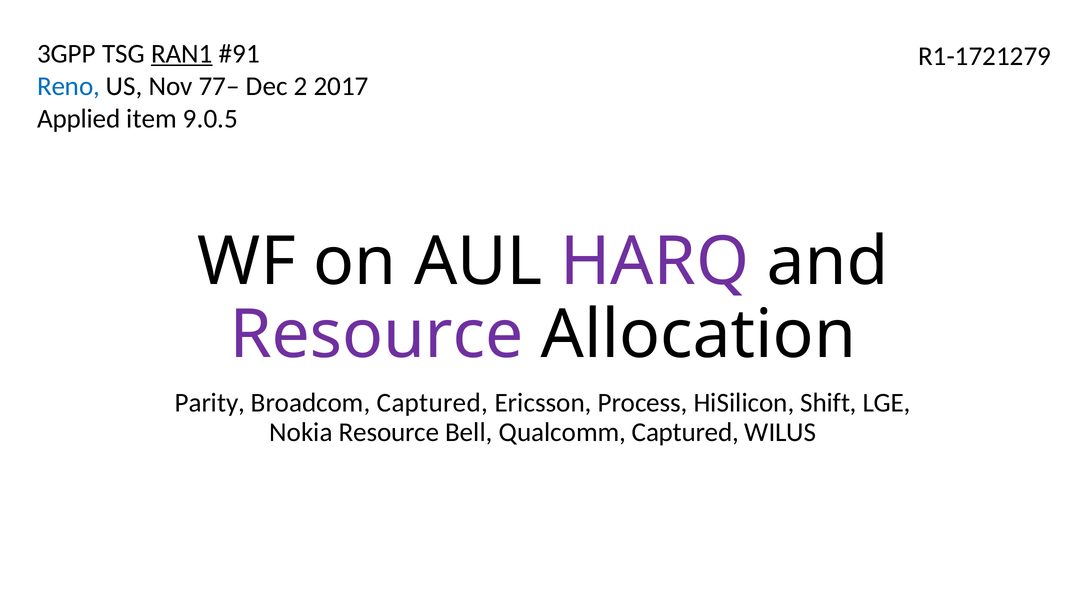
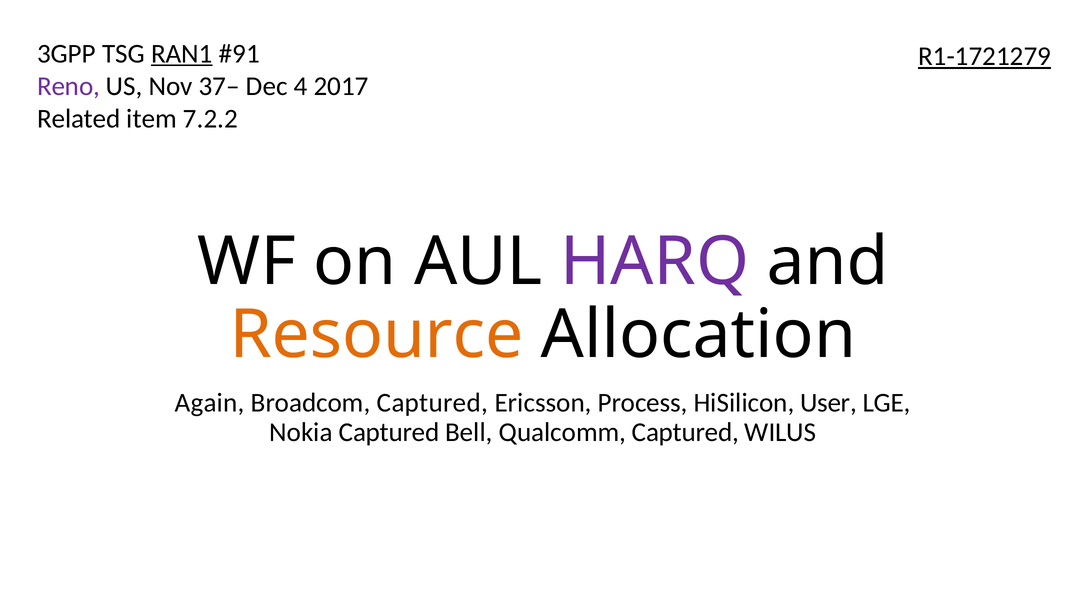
R1-1721279 underline: none -> present (985, 56)
Reno colour: blue -> purple (69, 86)
77–: 77– -> 37– (219, 86)
2: 2 -> 4 (301, 86)
Applied: Applied -> Related (79, 119)
9.0.5: 9.0.5 -> 7.2.2 (210, 119)
Resource colour: purple -> orange (377, 335)
Parity: Parity -> Again (210, 403)
Shift: Shift -> User (829, 403)
Nokia Resource: Resource -> Captured (389, 432)
